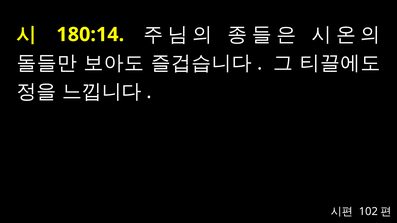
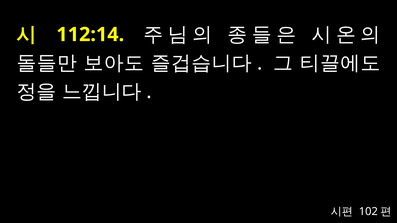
180:14: 180:14 -> 112:14 (90, 35)
